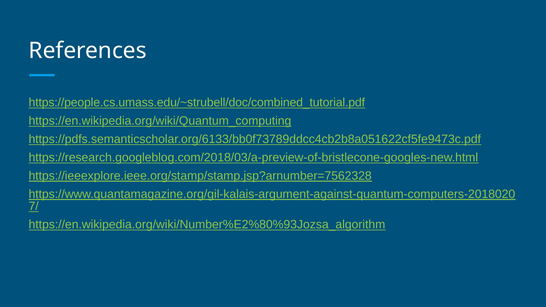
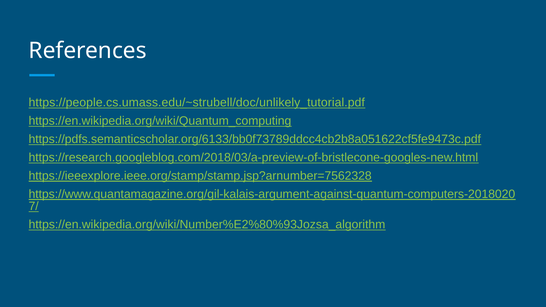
https://people.cs.umass.edu/~strubell/doc/combined_tutorial.pdf: https://people.cs.umass.edu/~strubell/doc/combined_tutorial.pdf -> https://people.cs.umass.edu/~strubell/doc/unlikely_tutorial.pdf (197, 103)
